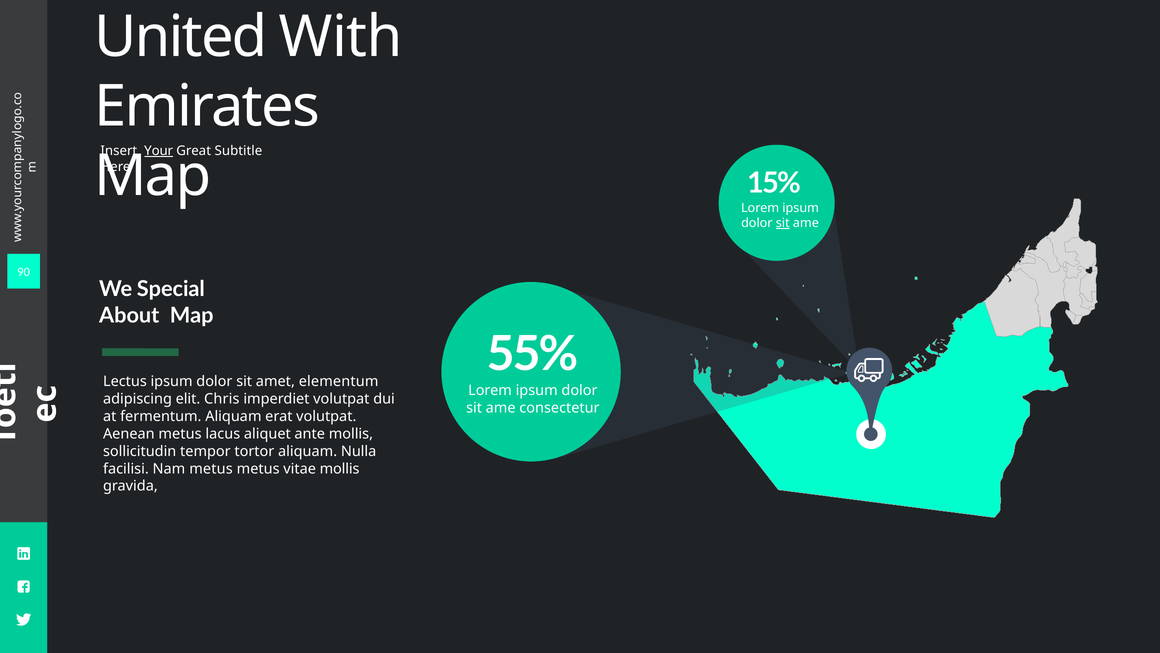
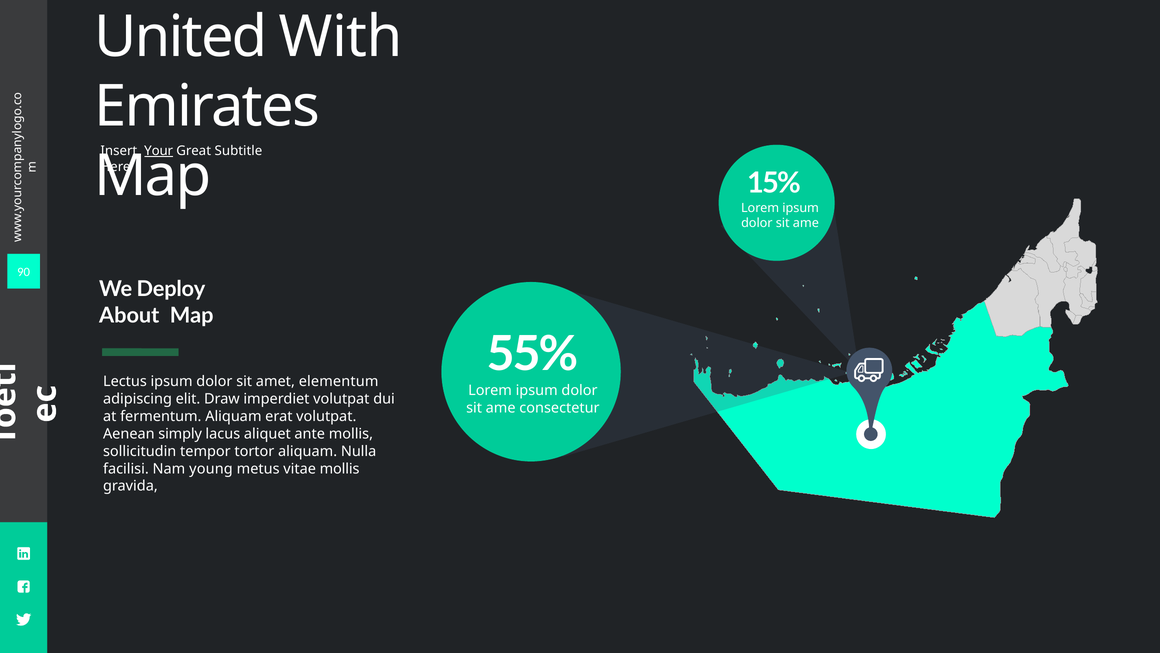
sit underline: present -> none (783, 223)
Special: Special -> Deploy (171, 289)
Chris: Chris -> Draw (222, 399)
Aenean metus: metus -> simply (180, 434)
Nam metus: metus -> young (211, 468)
